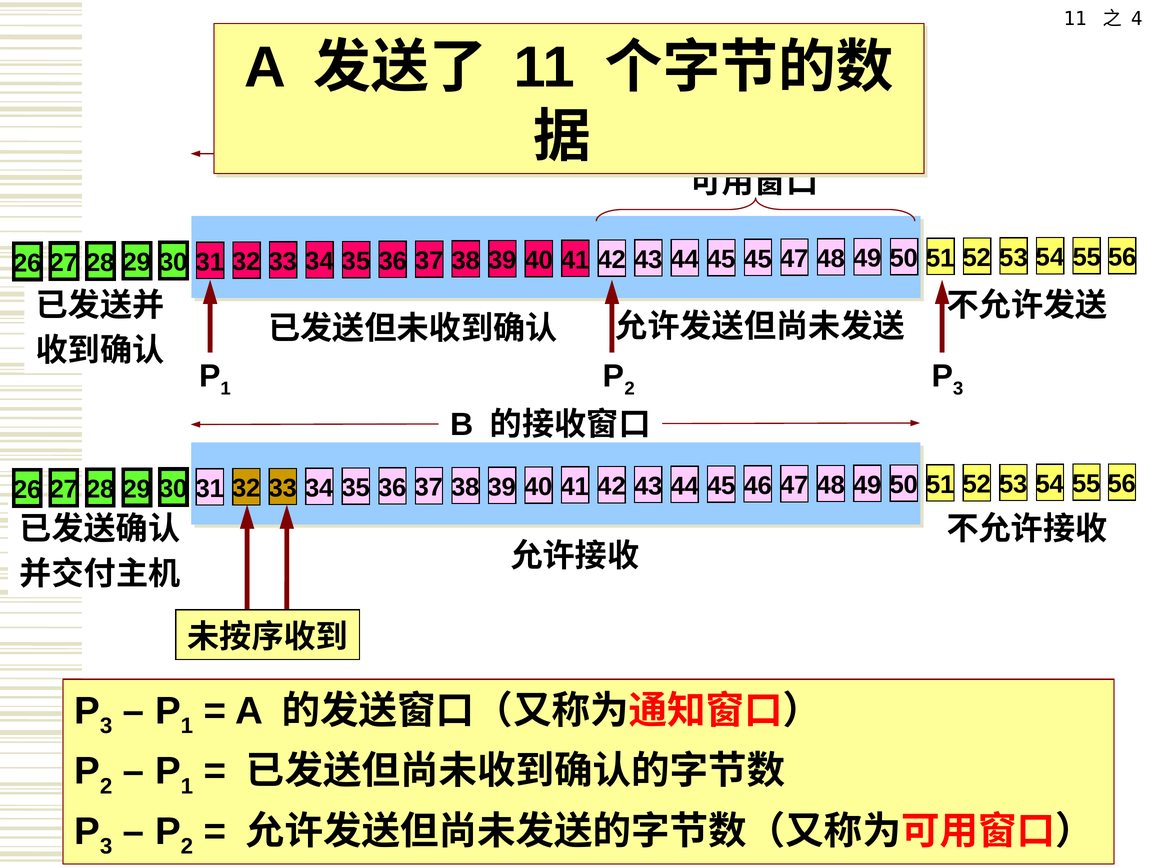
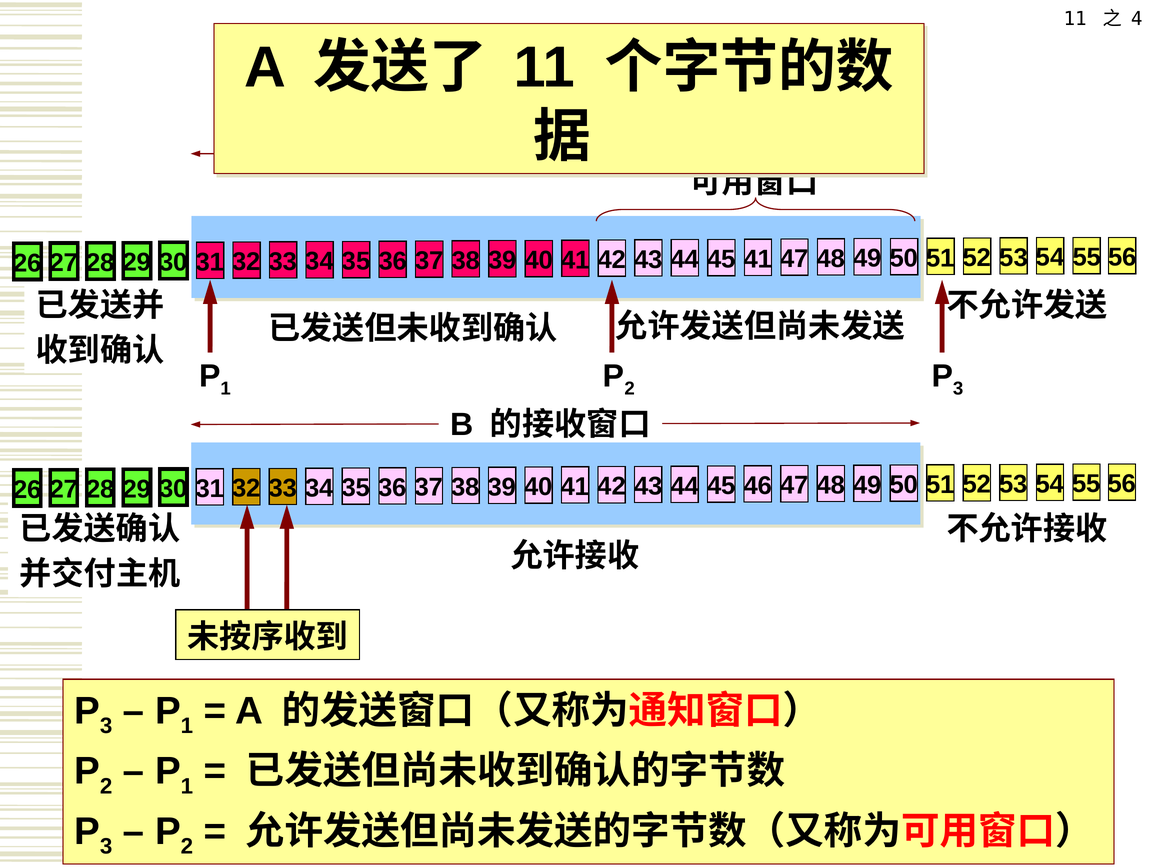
45 45: 45 -> 41 (758, 259)
